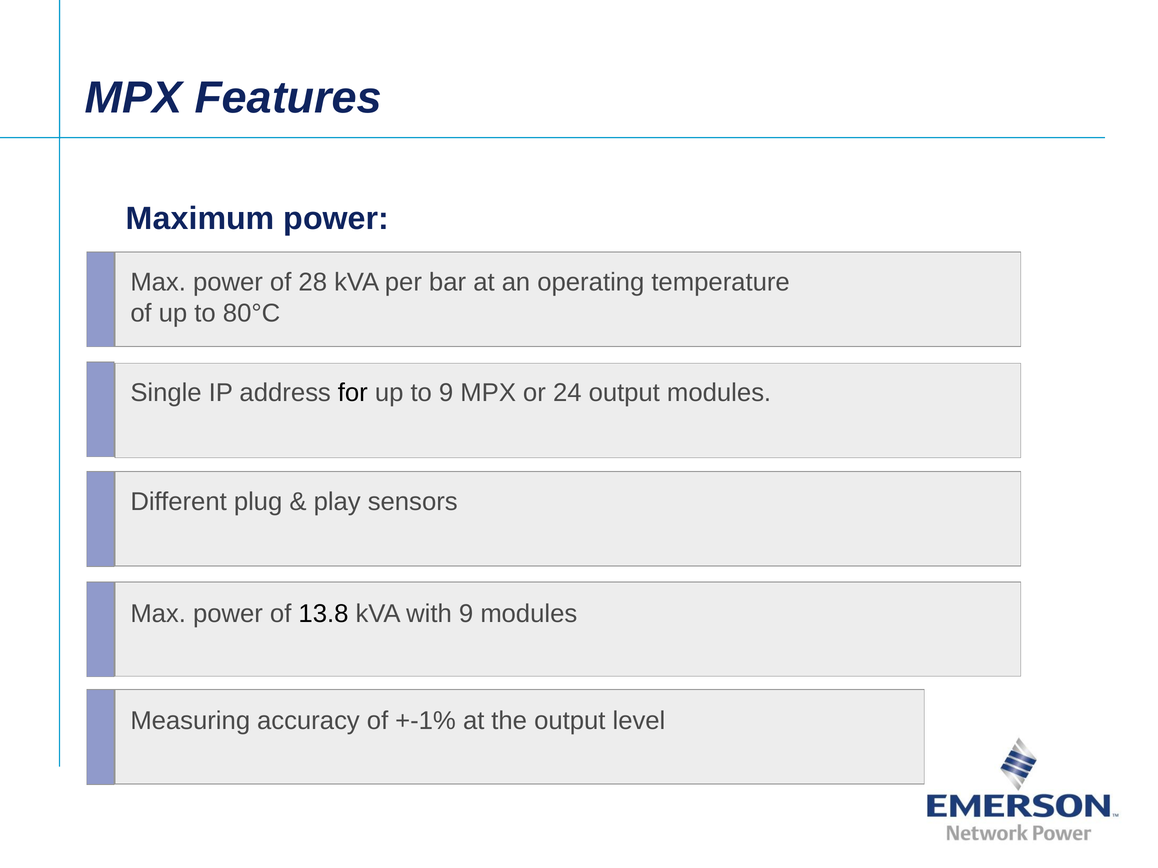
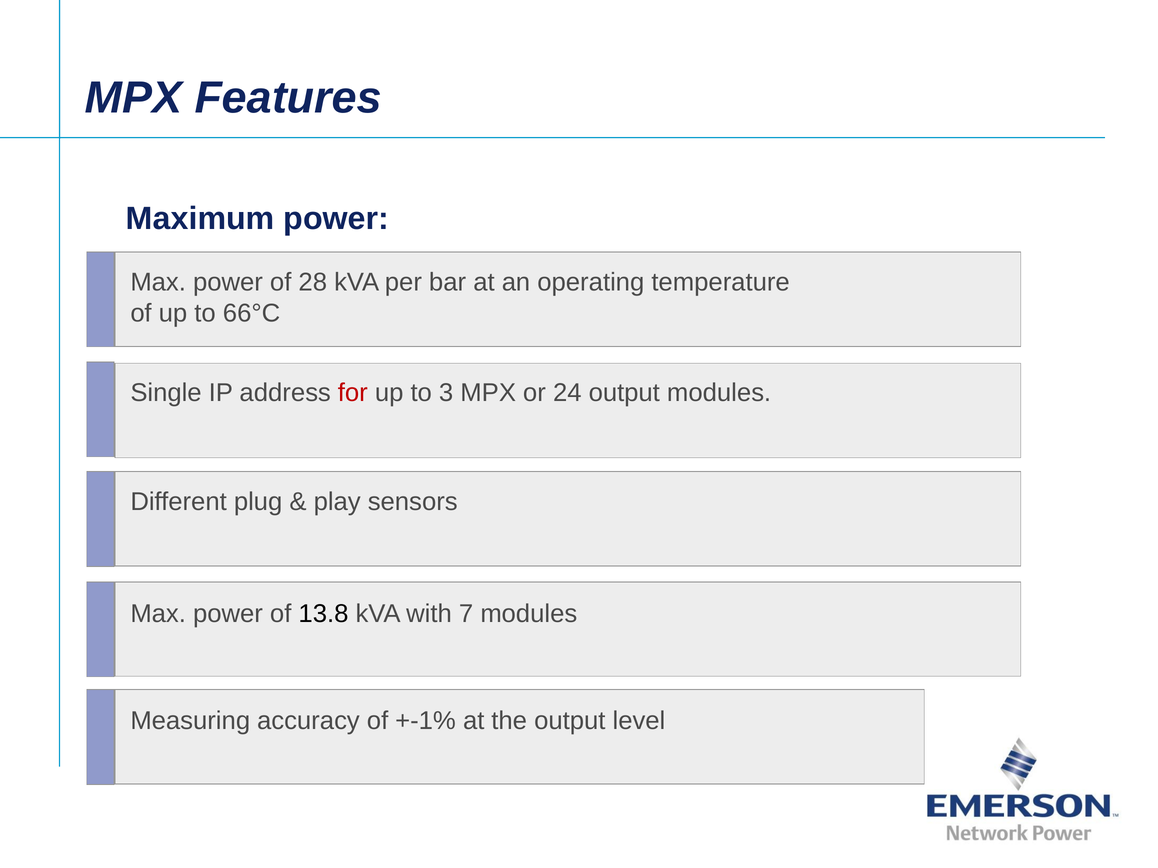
80°C: 80°C -> 66°C (252, 314)
for colour: black -> red (353, 393)
to 9: 9 -> 3 (446, 393)
with 9: 9 -> 7 (466, 614)
